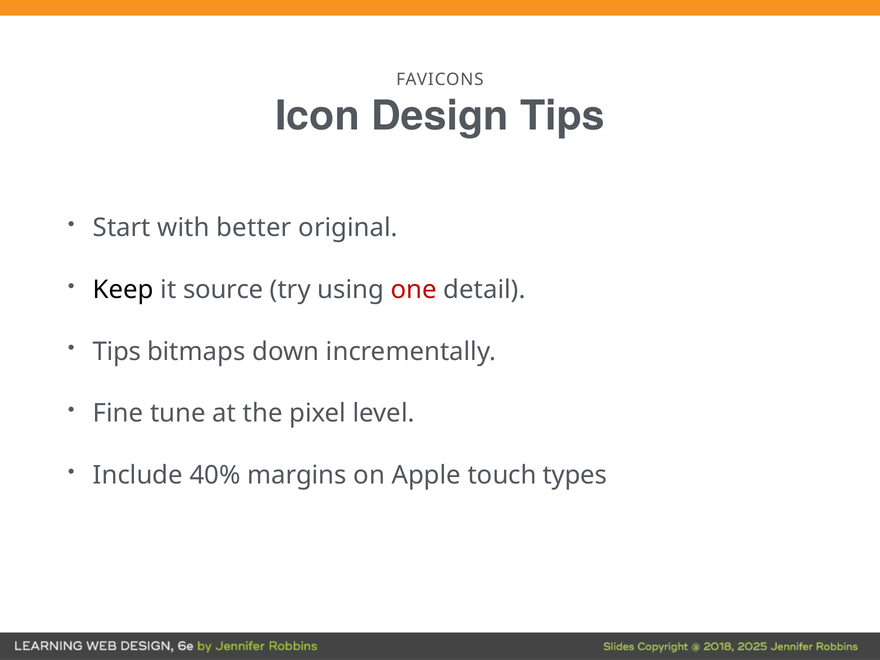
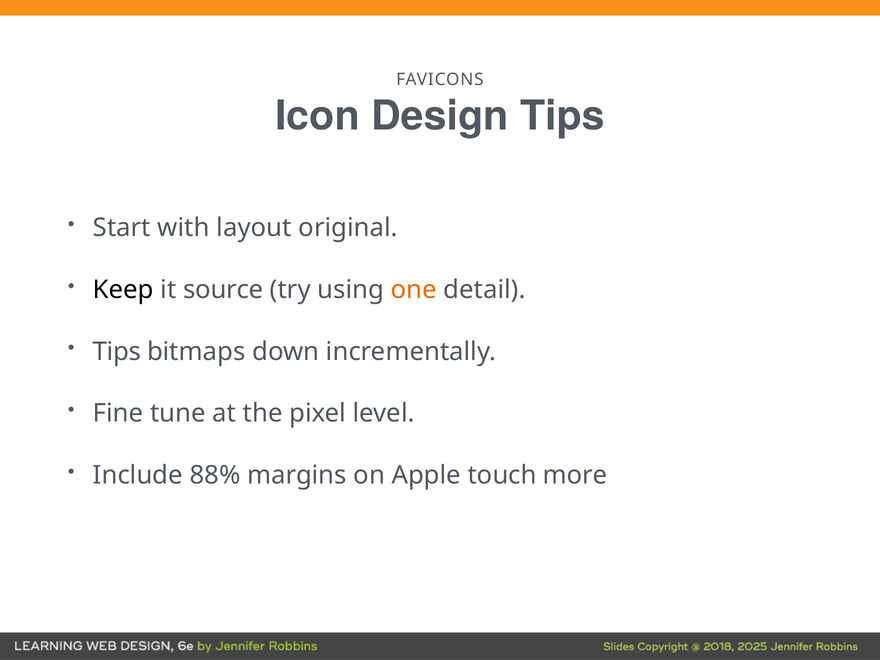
better: better -> layout (254, 228)
one colour: red -> orange (414, 290)
40%: 40% -> 88% (215, 475)
types: types -> more (575, 475)
